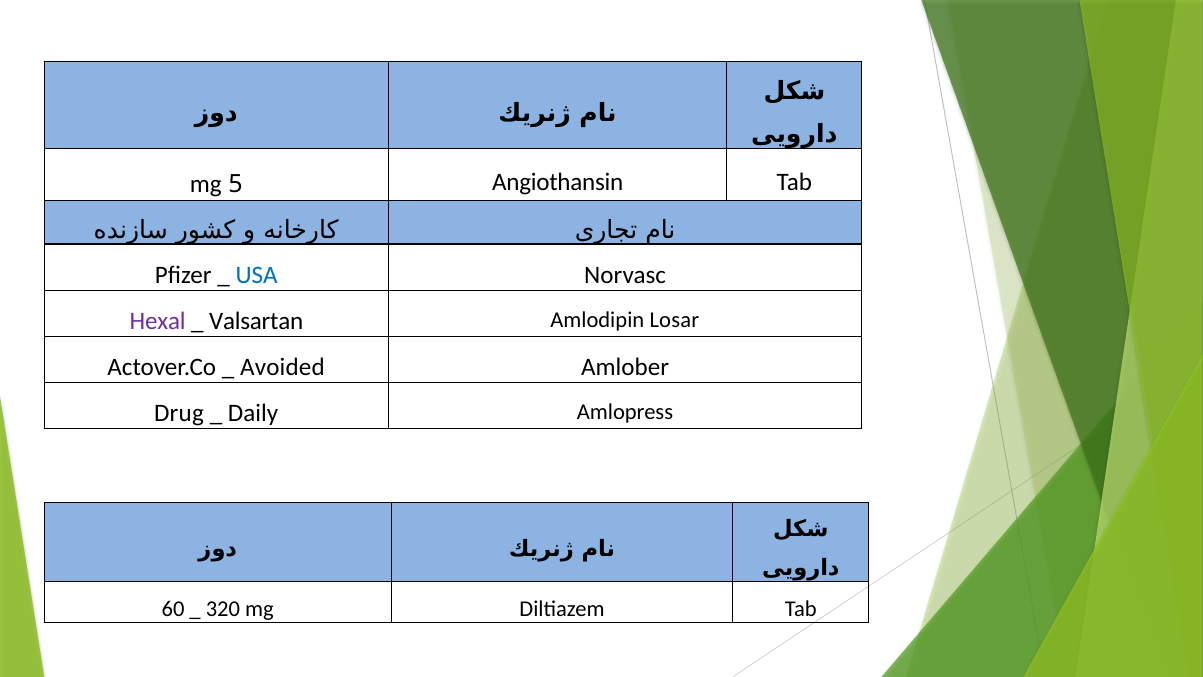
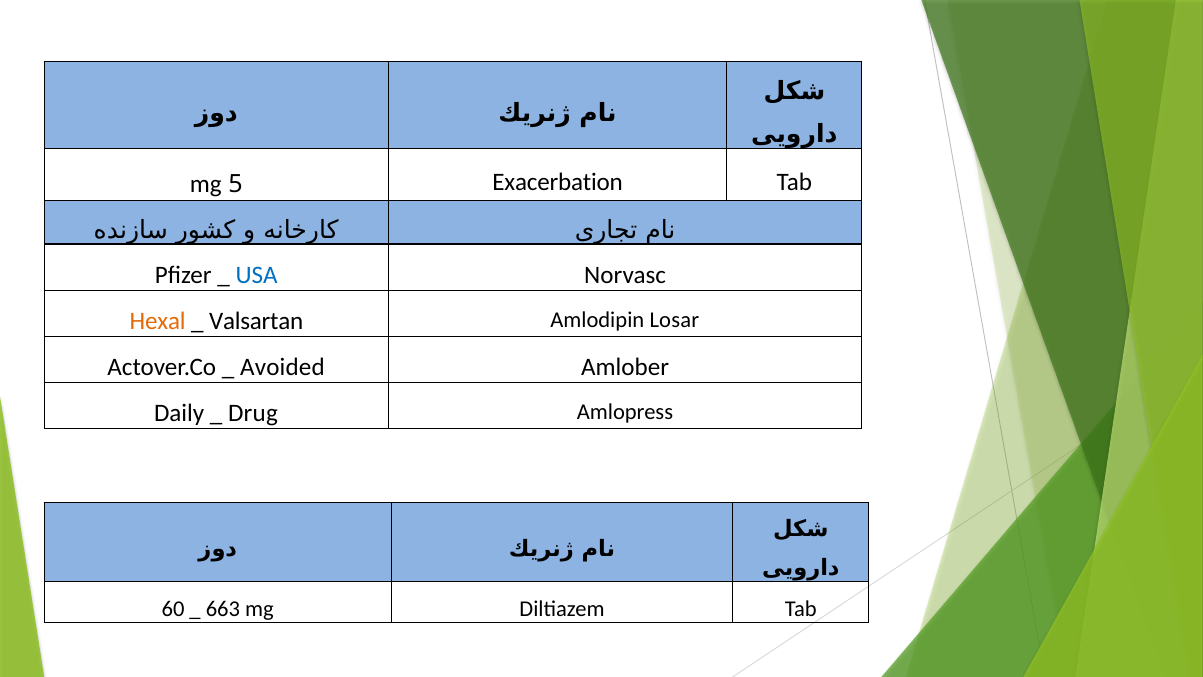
Angiothansin: Angiothansin -> Exacerbation (558, 182)
Hexal colour: purple -> orange (158, 321)
Drug: Drug -> Daily (179, 413)
Daily: Daily -> Drug (253, 413)
320: 320 -> 663 (223, 609)
